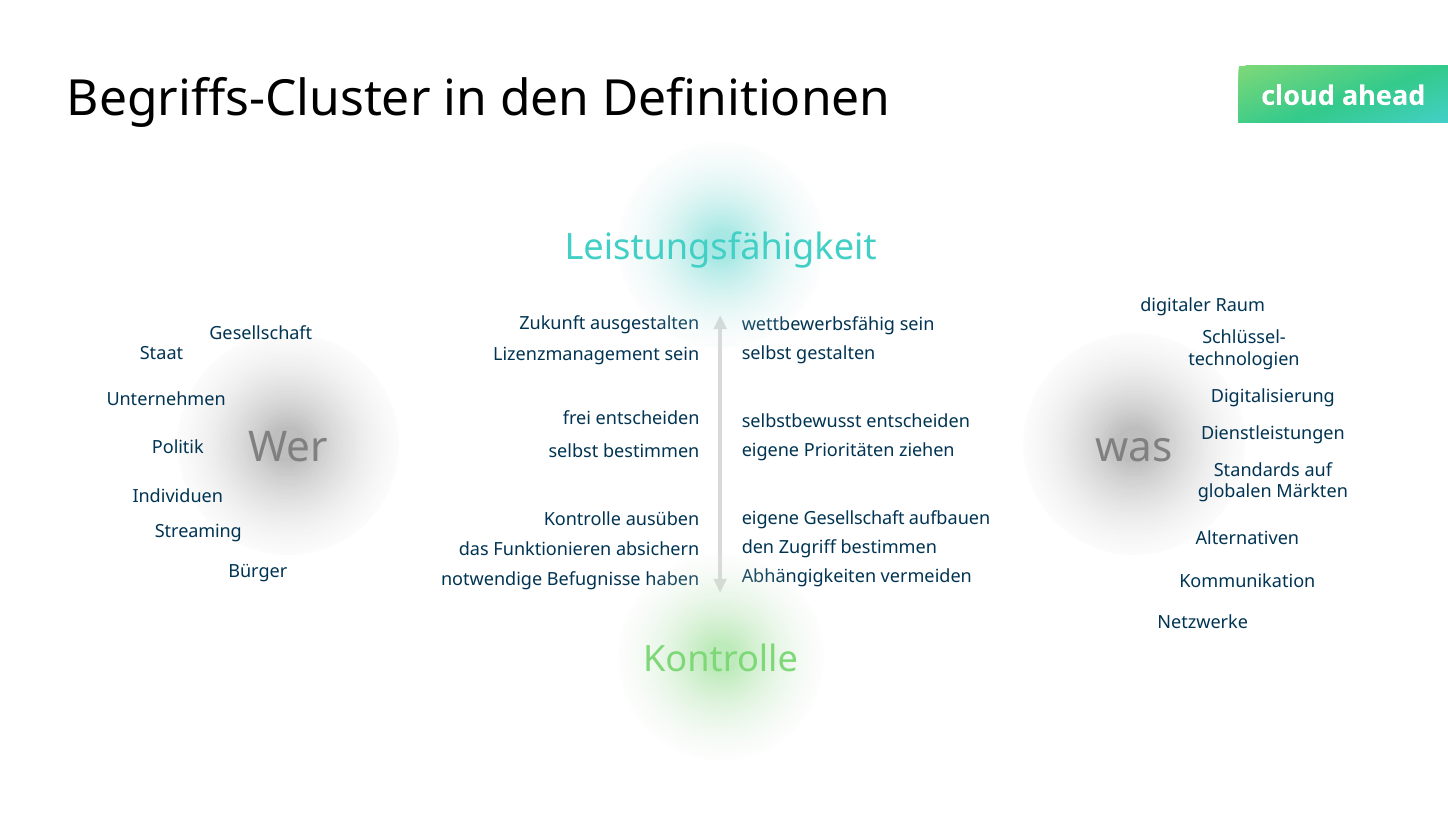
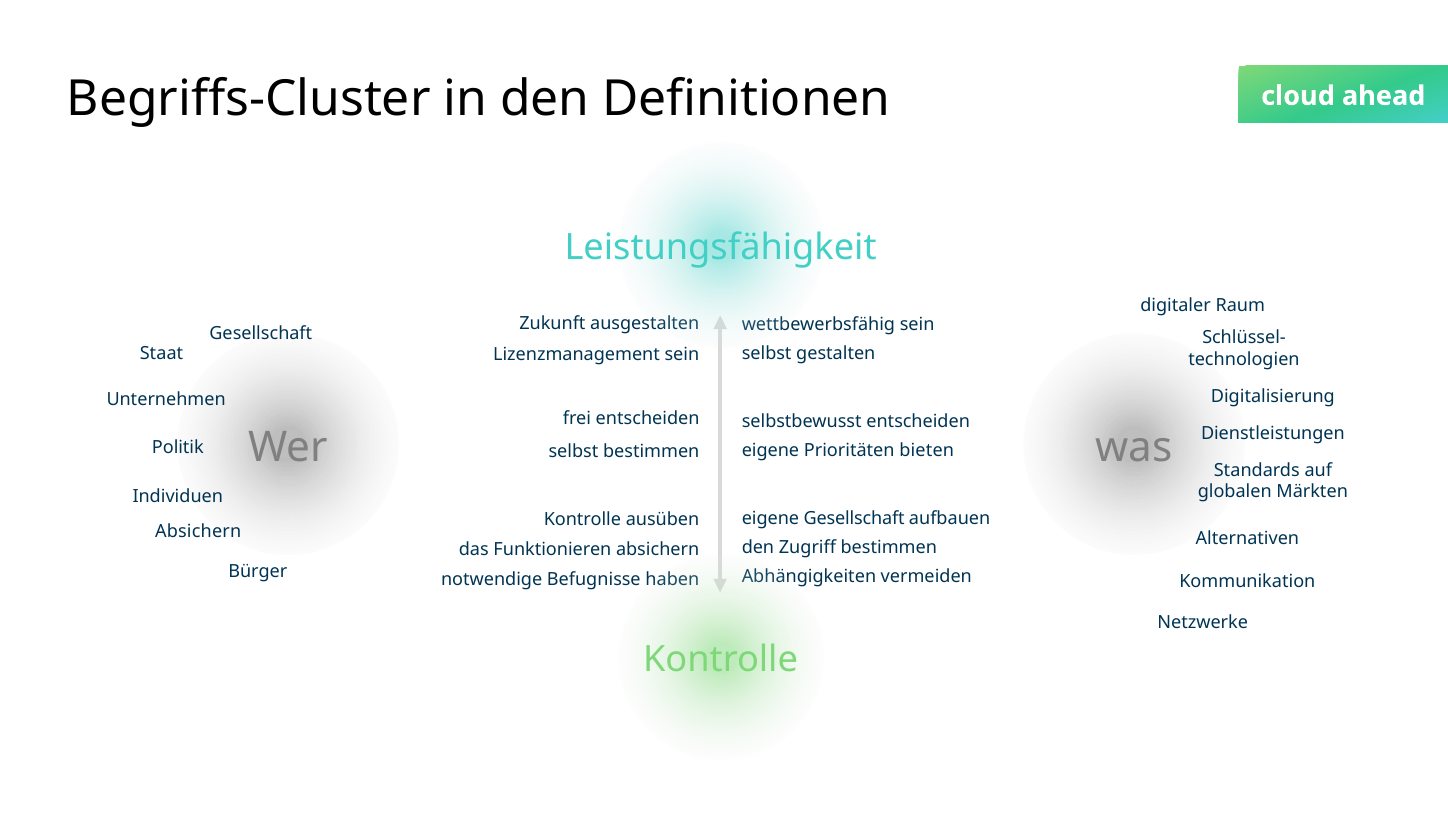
ziehen: ziehen -> bieten (927, 451)
Streaming: Streaming -> Absichern (198, 531)
